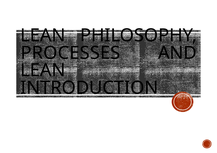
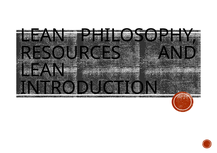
PROCESSES: PROCESSES -> RESOURCES (71, 53)
